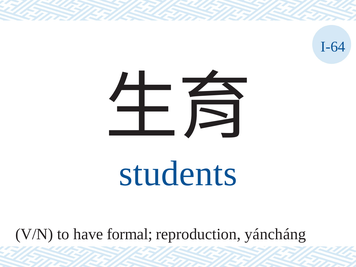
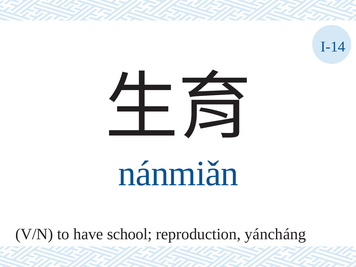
I-64: I-64 -> I-14 (333, 47)
students: students -> nánmiǎn (178, 174)
formal: formal -> school (130, 234)
